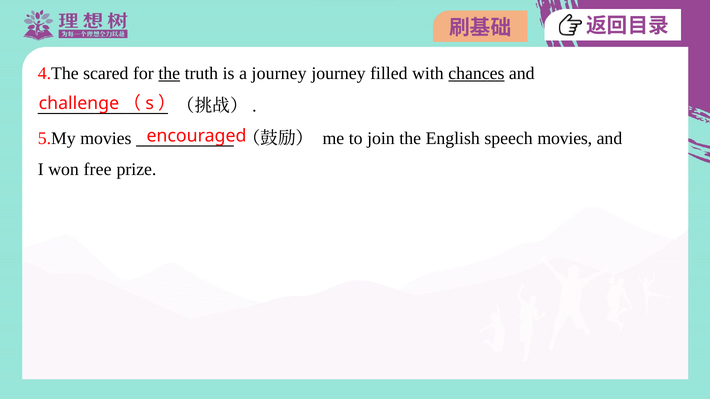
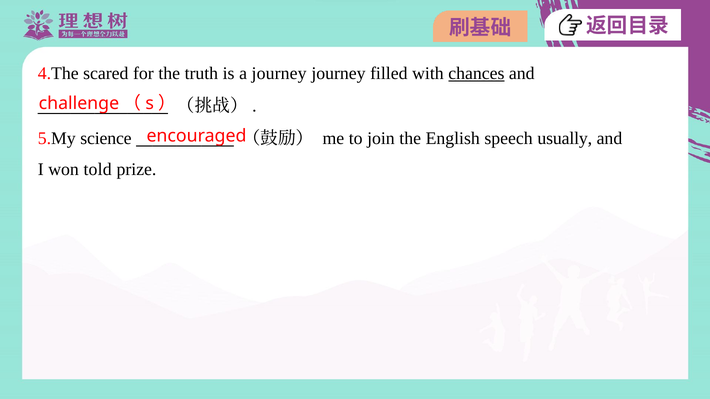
the underline: present -> none (169, 73)
5.My movies: movies -> science (106, 139)
speech movies: movies -> usually (565, 139)
free: free -> told (98, 170)
